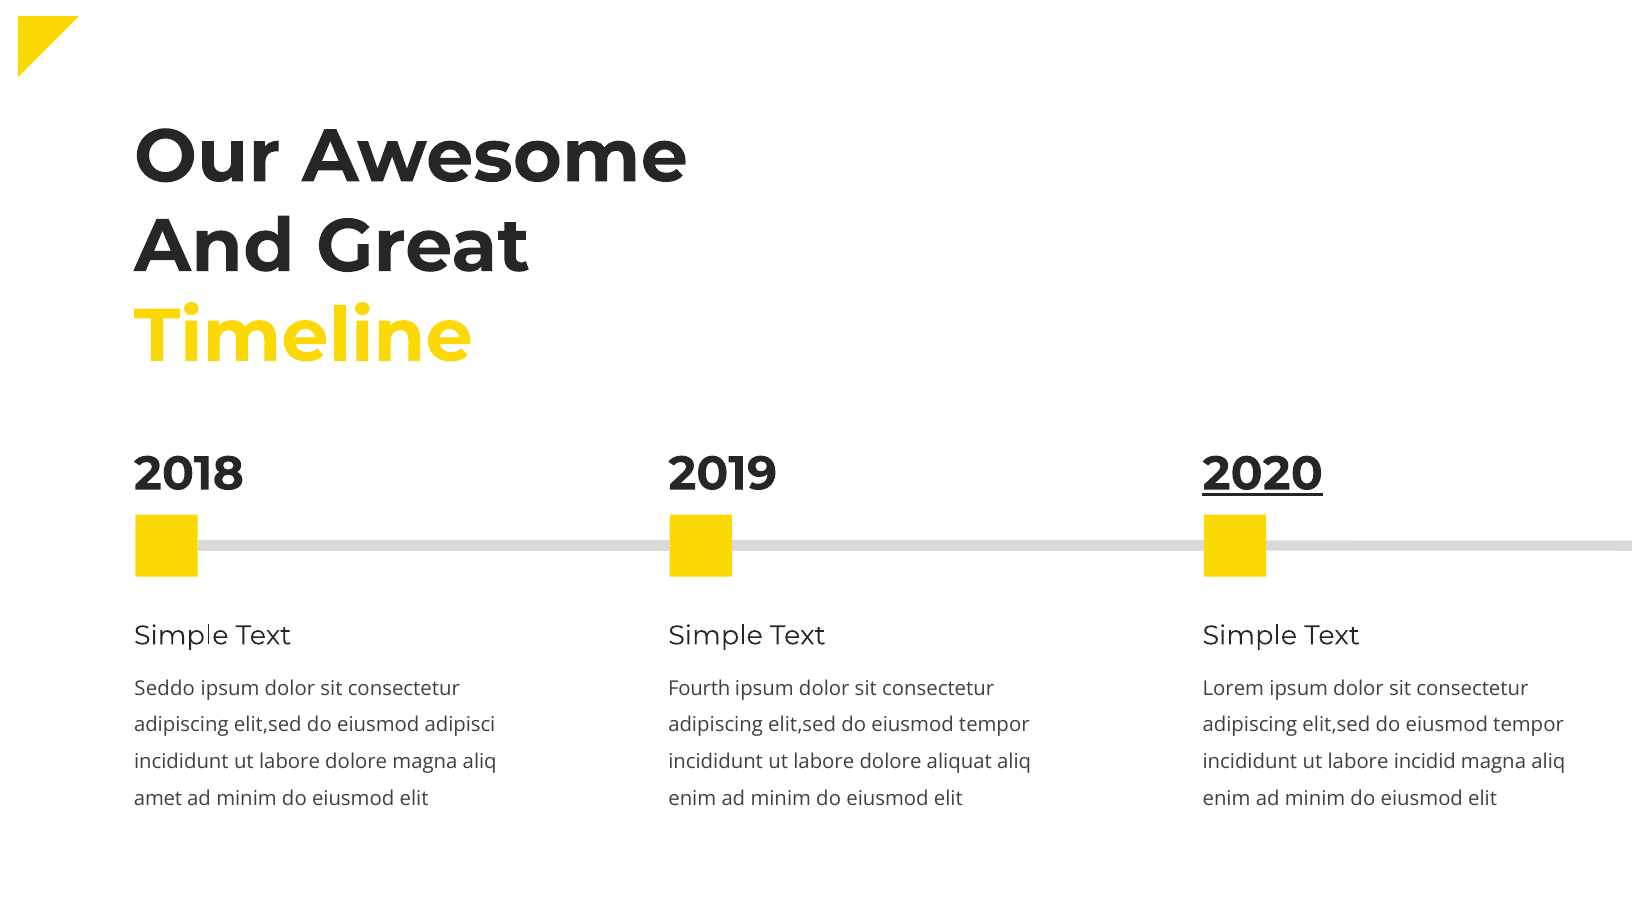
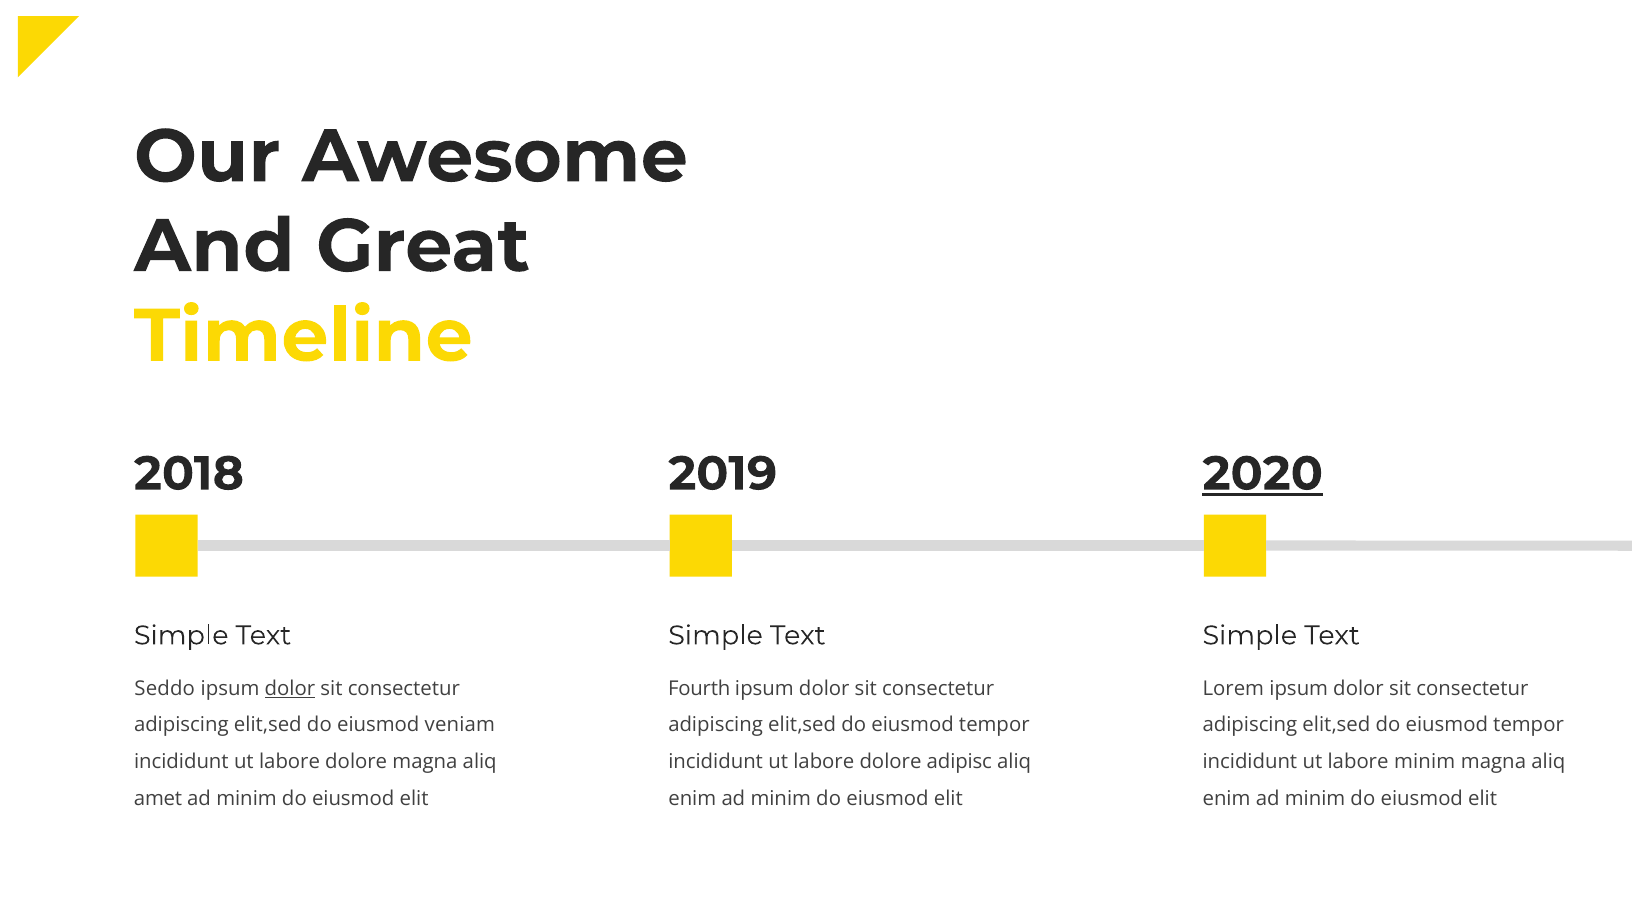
dolor underline: none -> present (290, 688)
adipisci: adipisci -> veniam (460, 725)
aliquat: aliquat -> adipisc (959, 762)
labore incidid: incidid -> minim (1425, 762)
